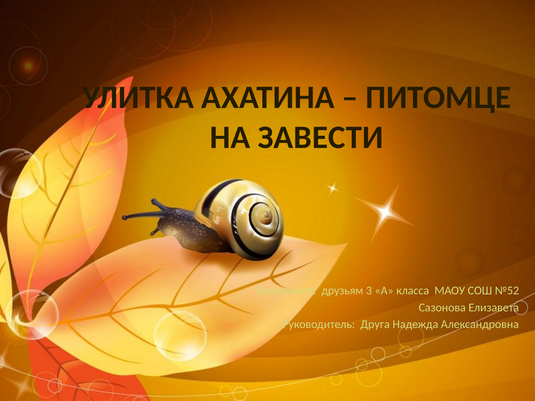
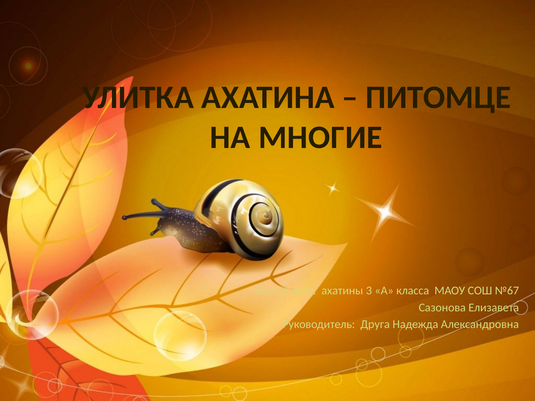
ЗАВЕСТИ: ЗАВЕСТИ -> МНОГИЕ (320, 138)
друзьям: друзьям -> ахатины (342, 291)
№52: №52 -> №67 (507, 291)
